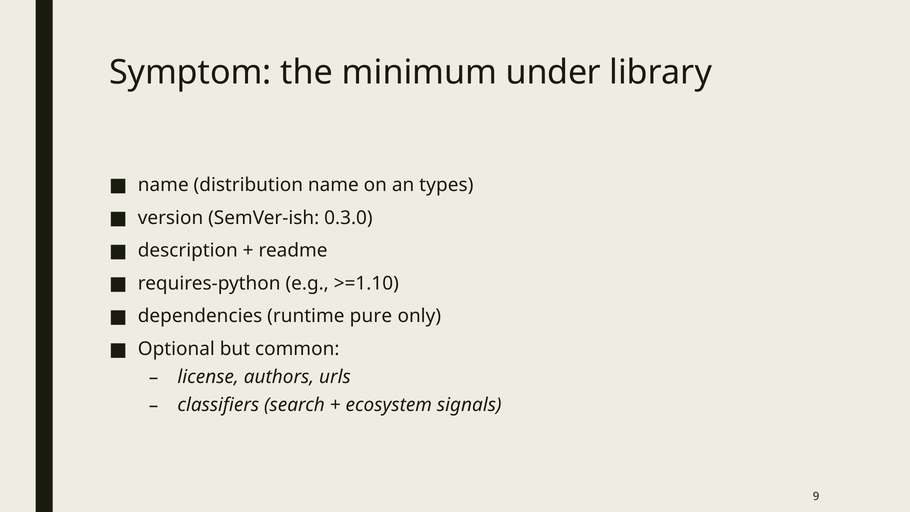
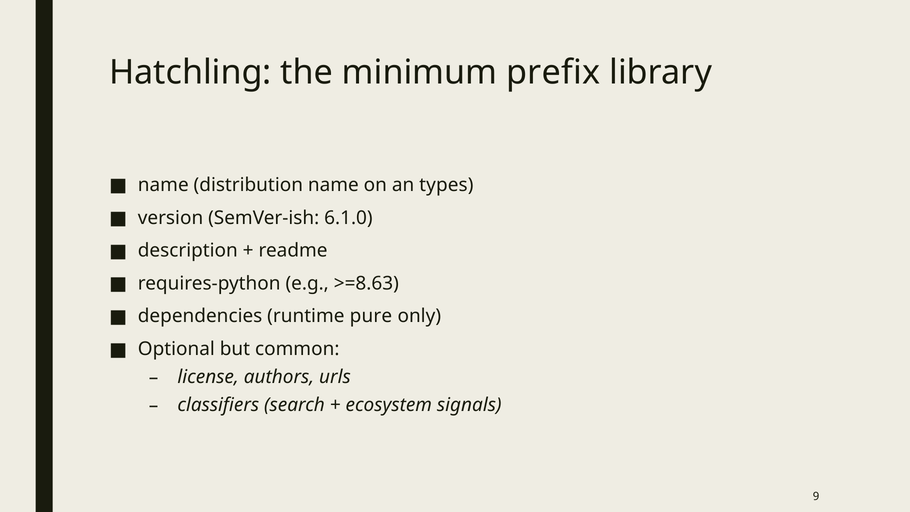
Symptom: Symptom -> Hatchling (190, 72)
under: under -> prefix (553, 72)
0.3.0: 0.3.0 -> 6.1.0 (348, 218)
>=1.10: >=1.10 -> >=8.63 (366, 283)
